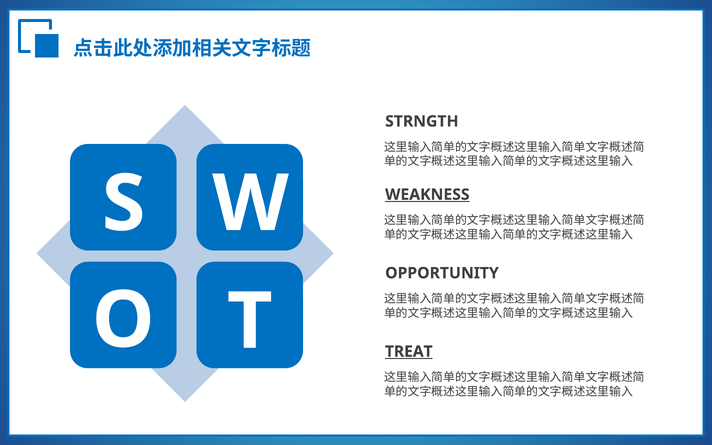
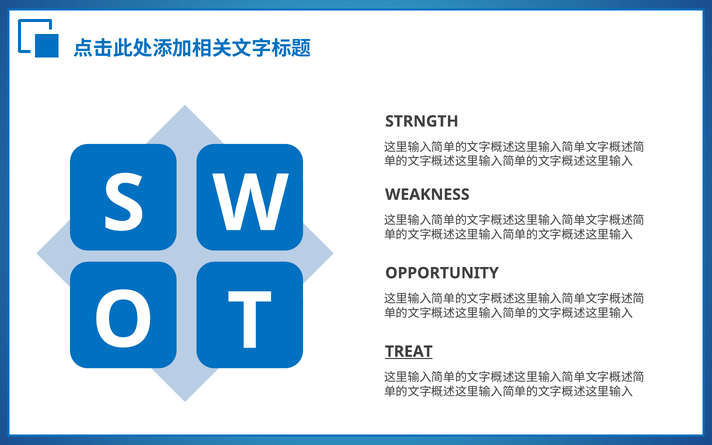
WEAKNESS underline: present -> none (427, 195)
